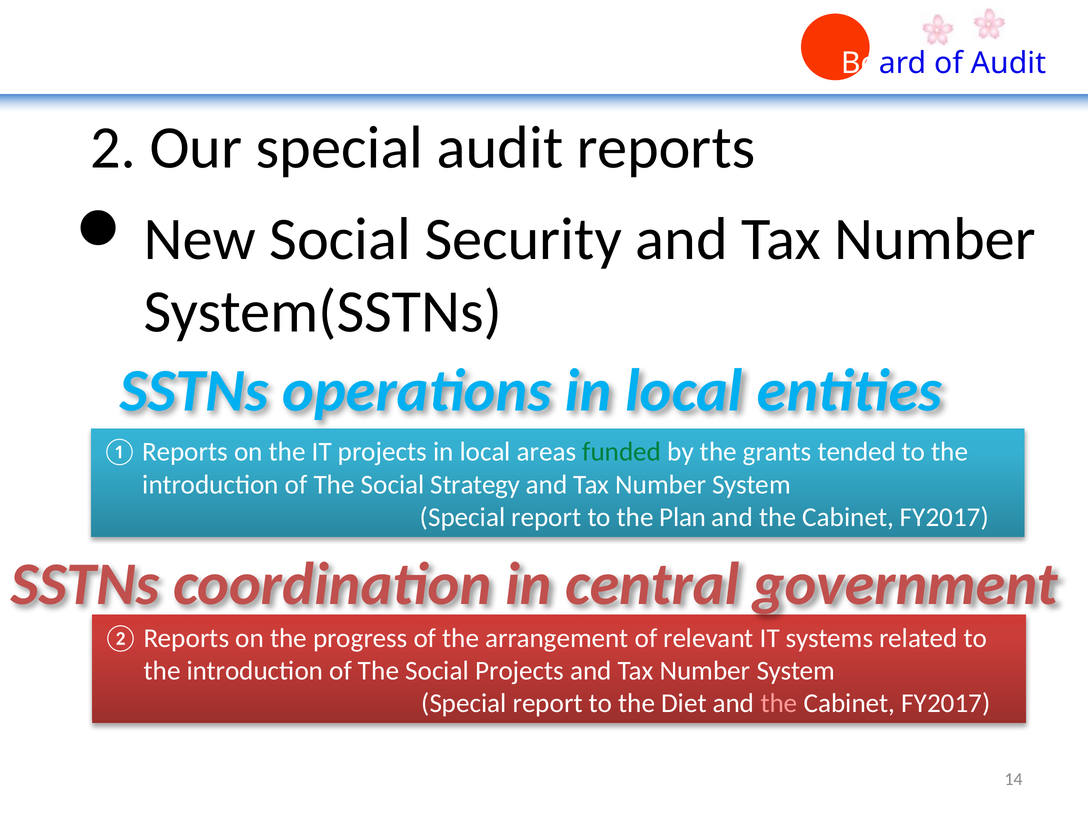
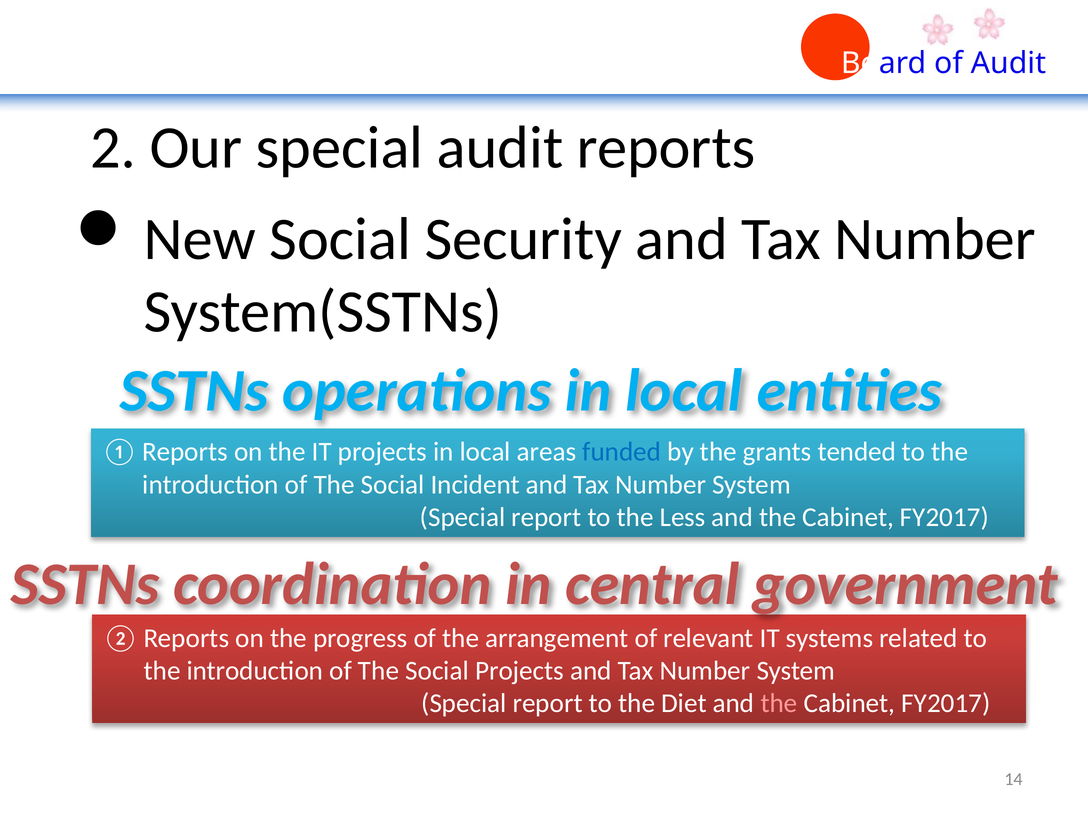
funded colour: green -> blue (622, 452)
Strategy: Strategy -> Incident (475, 485)
Plan: Plan -> Less (683, 517)
